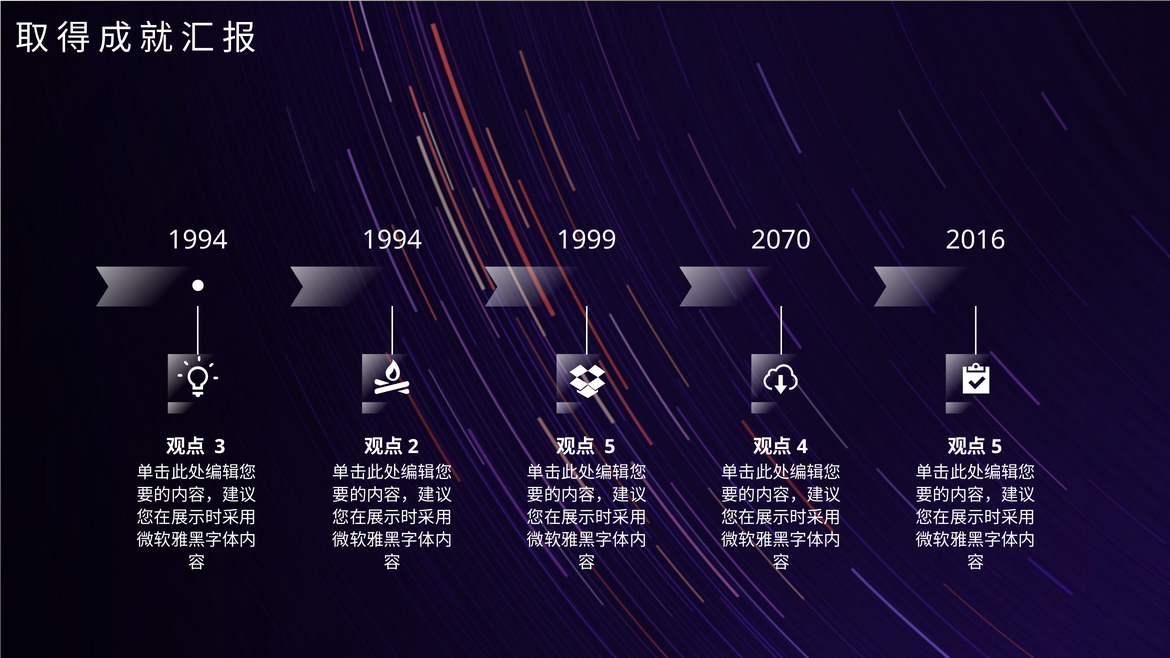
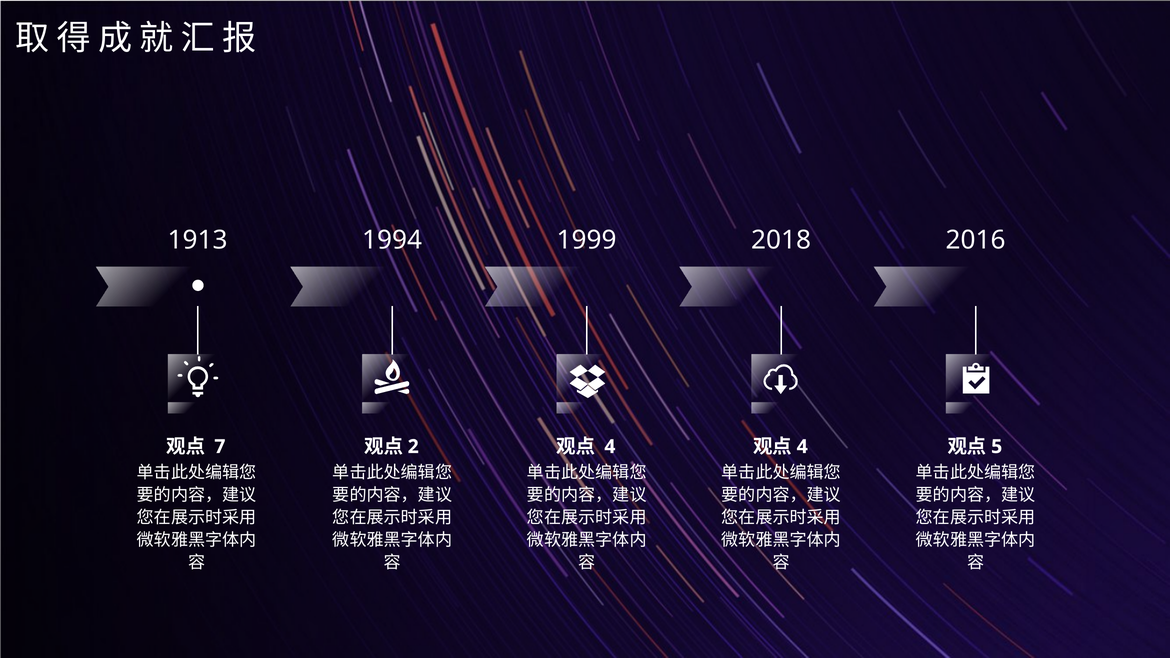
1994: 1994 -> 1913 (198, 240)
2070: 2070 -> 2018 (781, 240)
3: 3 -> 7 (220, 447)
5: 5 -> 4 (610, 447)
